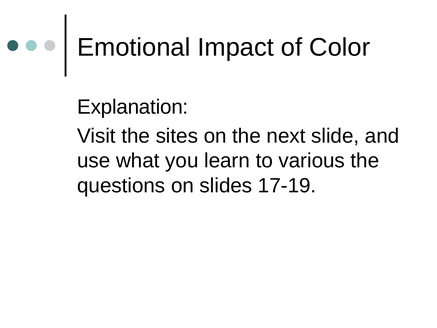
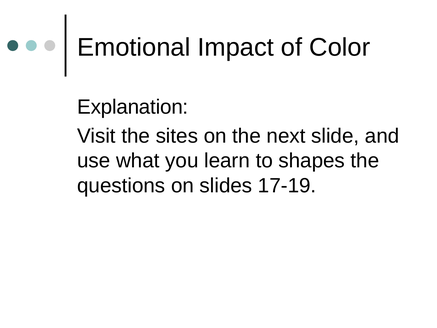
various: various -> shapes (312, 161)
